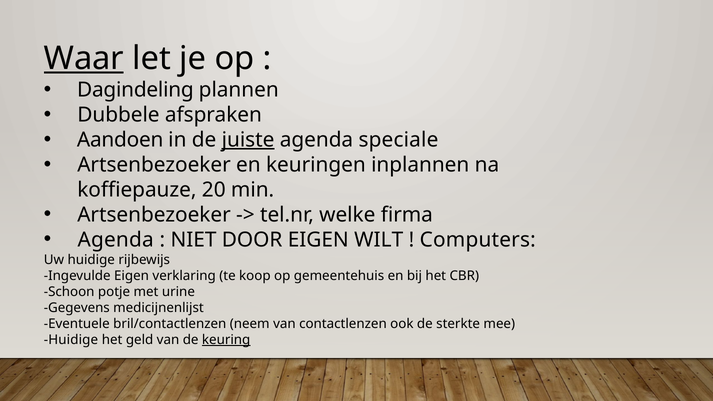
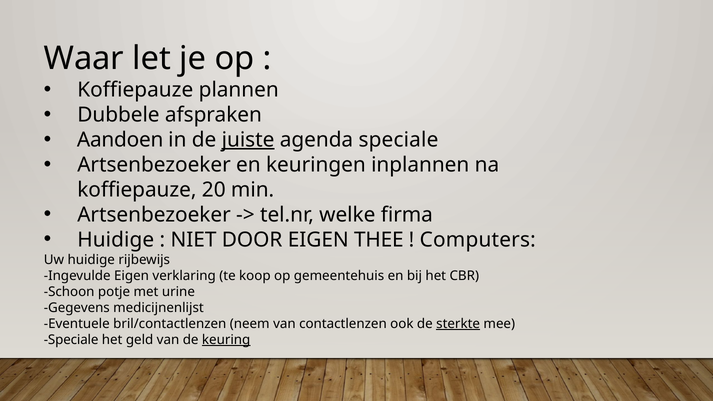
Waar underline: present -> none (84, 59)
Dagindeling: Dagindeling -> Koffiepauze (135, 90)
Agenda: Agenda -> Huidige (116, 240)
WILT: WILT -> THEE (379, 240)
sterkte underline: none -> present (458, 324)
Huidige: Huidige -> Speciale (71, 340)
